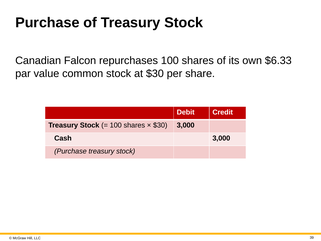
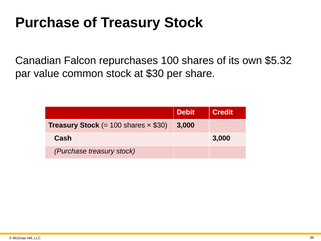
$6.33: $6.33 -> $5.32 (278, 61)
